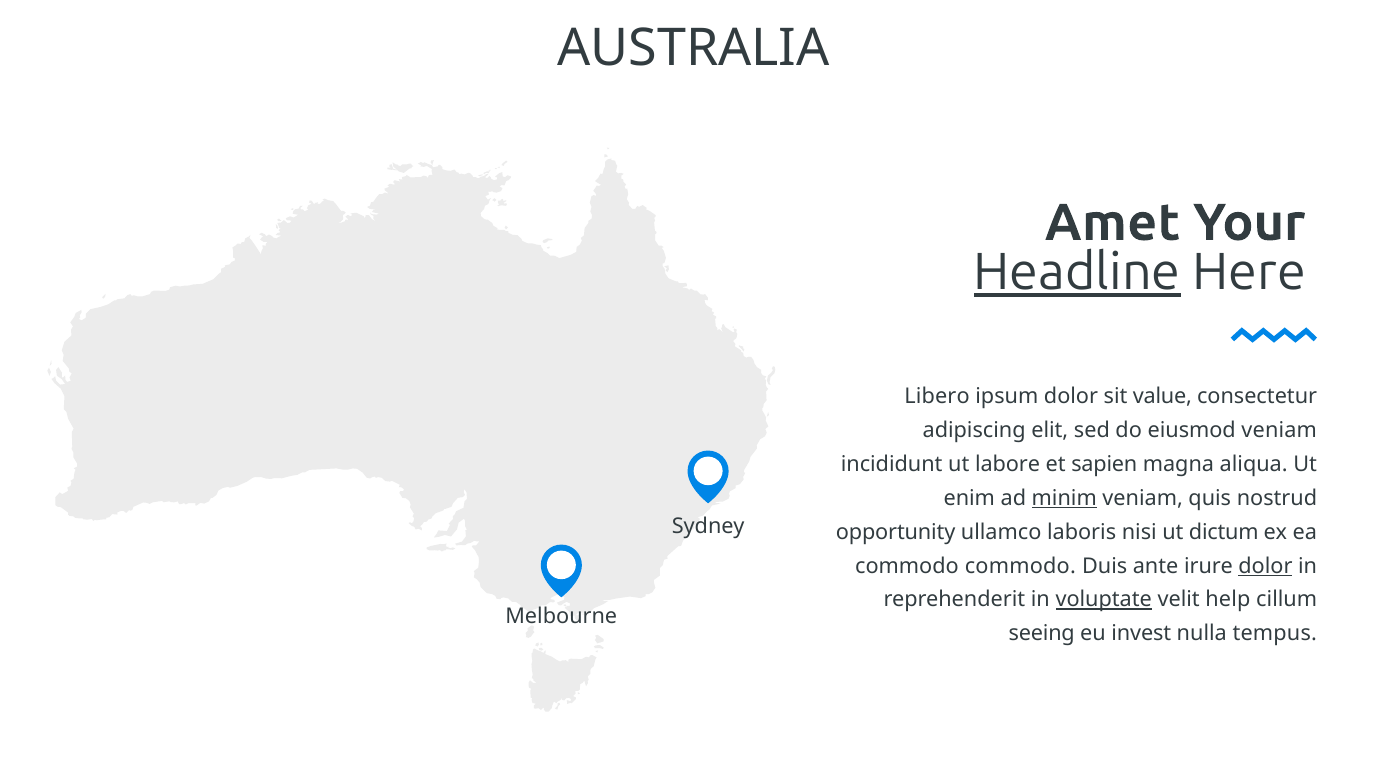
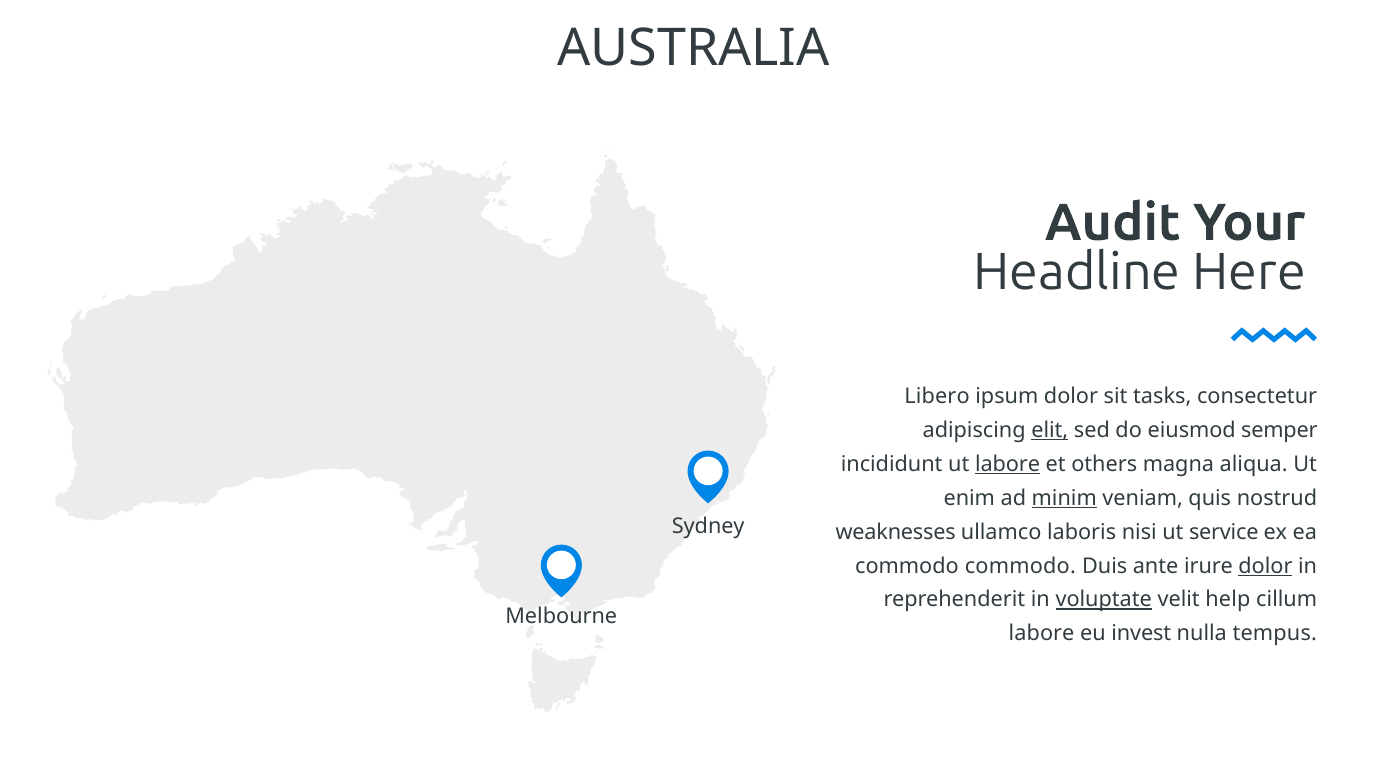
Amet: Amet -> Audit (1113, 223)
Headline underline: present -> none (1077, 273)
value: value -> tasks (1162, 397)
elit underline: none -> present (1050, 430)
eiusmod veniam: veniam -> semper (1279, 430)
labore underline: none -> present (1008, 464)
sapien: sapien -> others (1104, 464)
opportunity: opportunity -> weaknesses (896, 532)
dictum: dictum -> service (1224, 532)
seeing: seeing -> labore (1042, 633)
